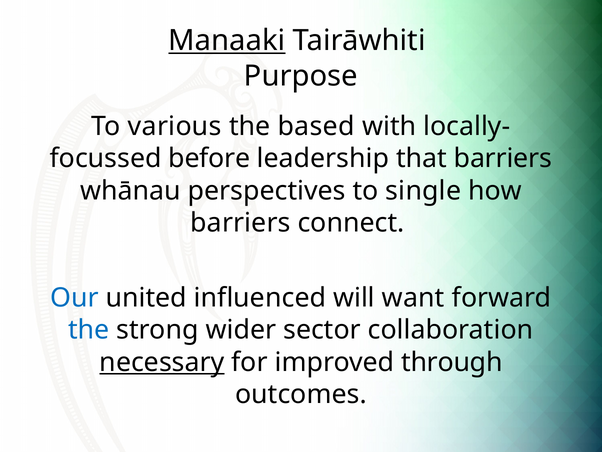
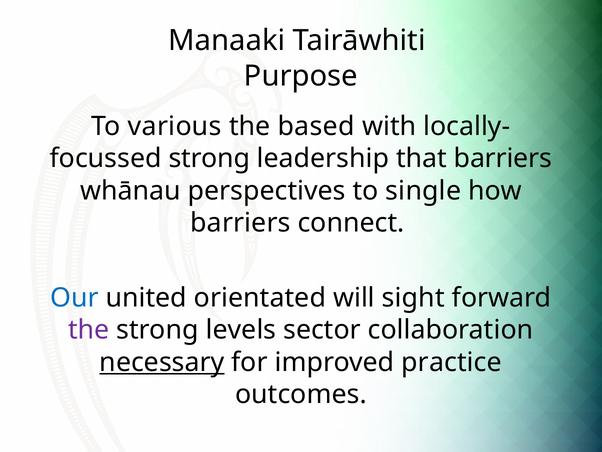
Manaaki underline: present -> none (227, 41)
before: before -> strong (209, 158)
influenced: influenced -> orientated (260, 298)
want: want -> sight (413, 298)
the colour: blue -> purple (89, 330)
wider: wider -> levels (241, 330)
through: through -> practice (452, 362)
